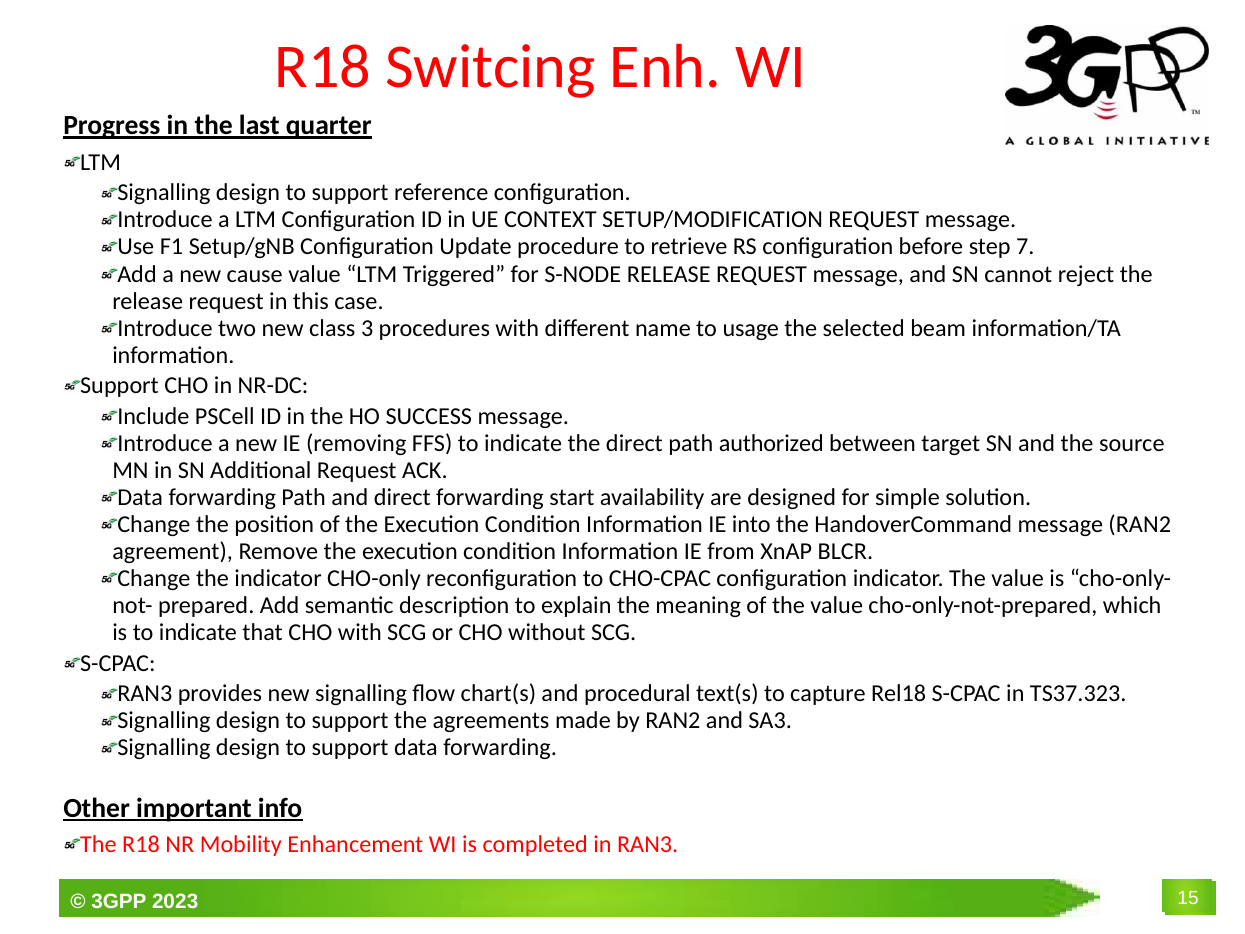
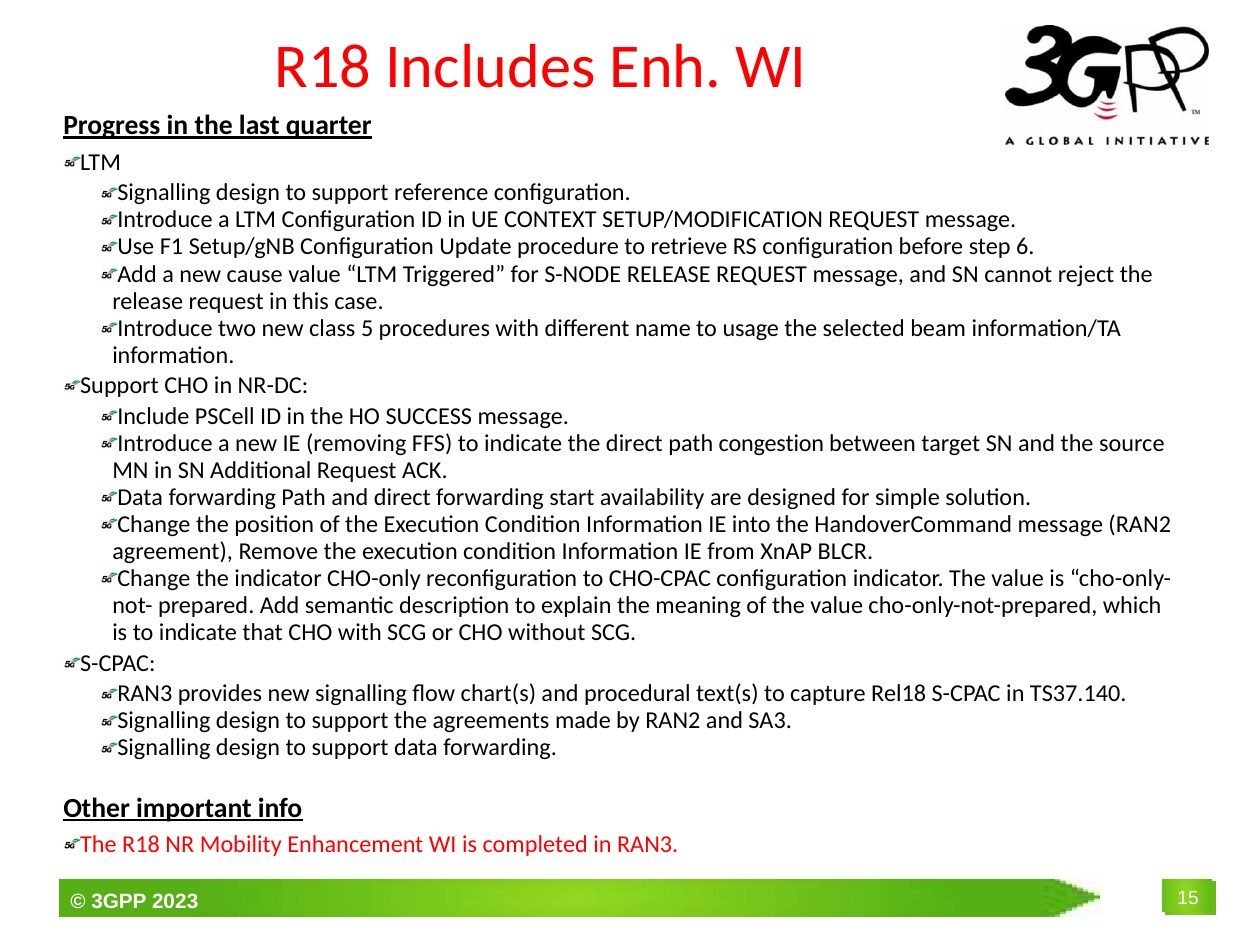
Switcing: Switcing -> Includes (490, 67)
7: 7 -> 6 (1025, 247)
3: 3 -> 5 (367, 328)
authorized: authorized -> congestion (771, 443)
TS37.323: TS37.323 -> TS37.140 (1078, 694)
